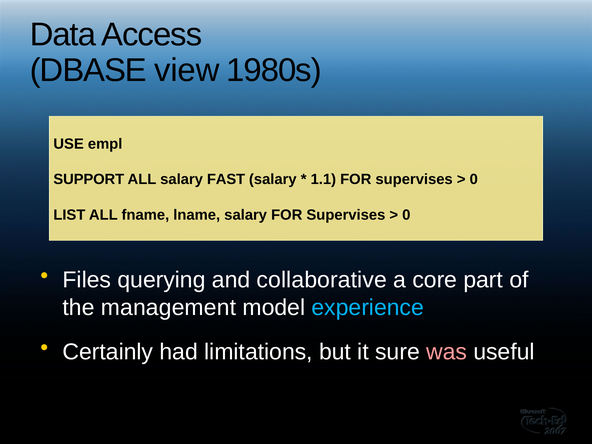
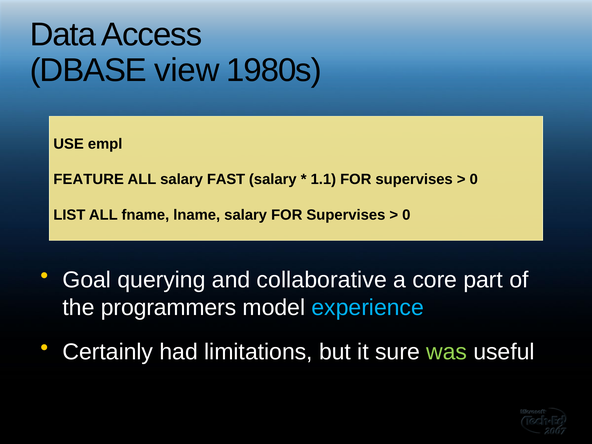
SUPPORT: SUPPORT -> FEATURE (89, 179)
Files: Files -> Goal (87, 280)
management: management -> programmers (169, 307)
was colour: pink -> light green (447, 352)
